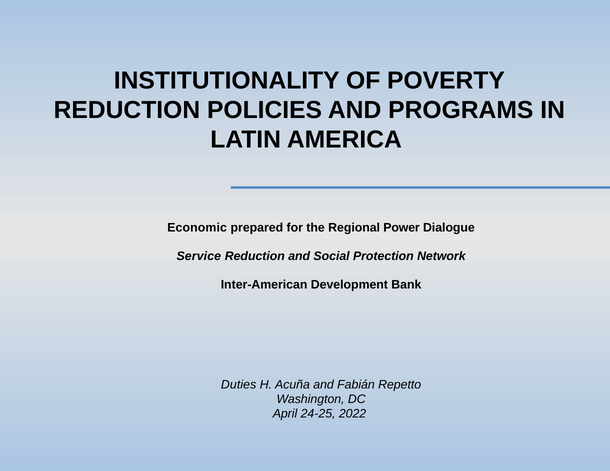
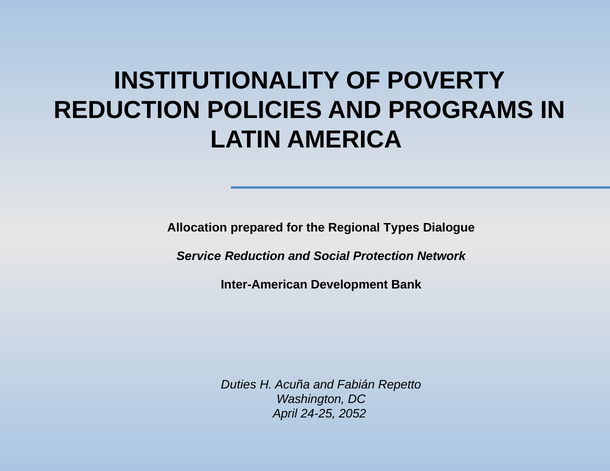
Economic: Economic -> Allocation (197, 228)
Power: Power -> Types (401, 228)
2022: 2022 -> 2052 (353, 414)
